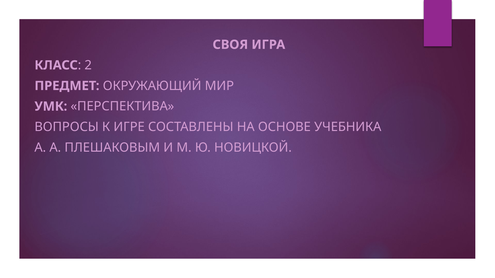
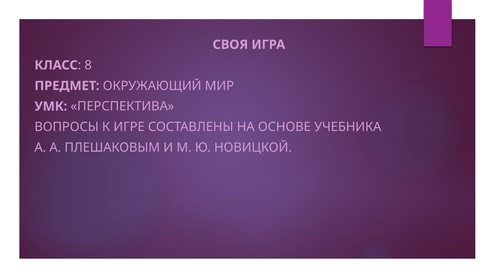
2: 2 -> 8 (88, 65)
